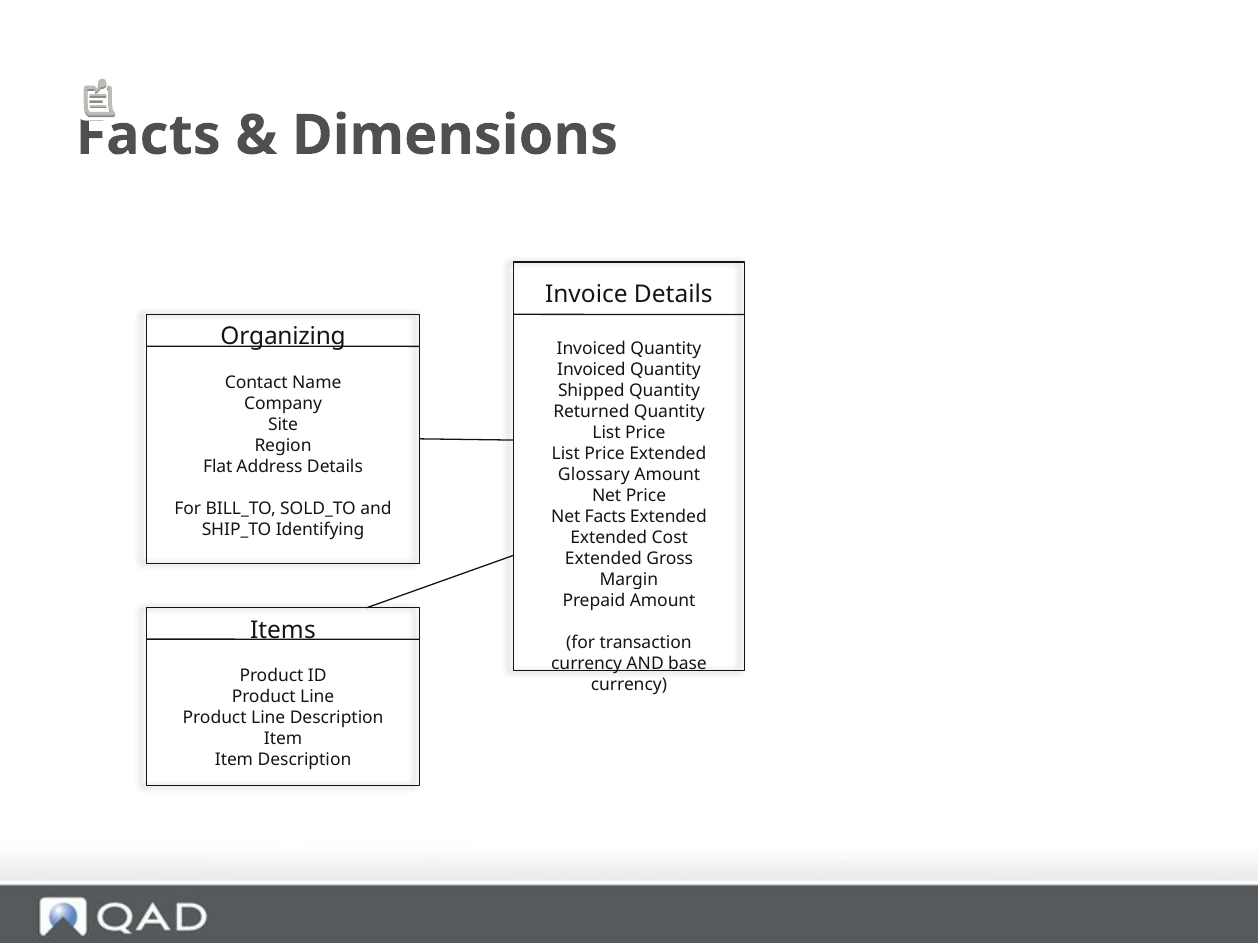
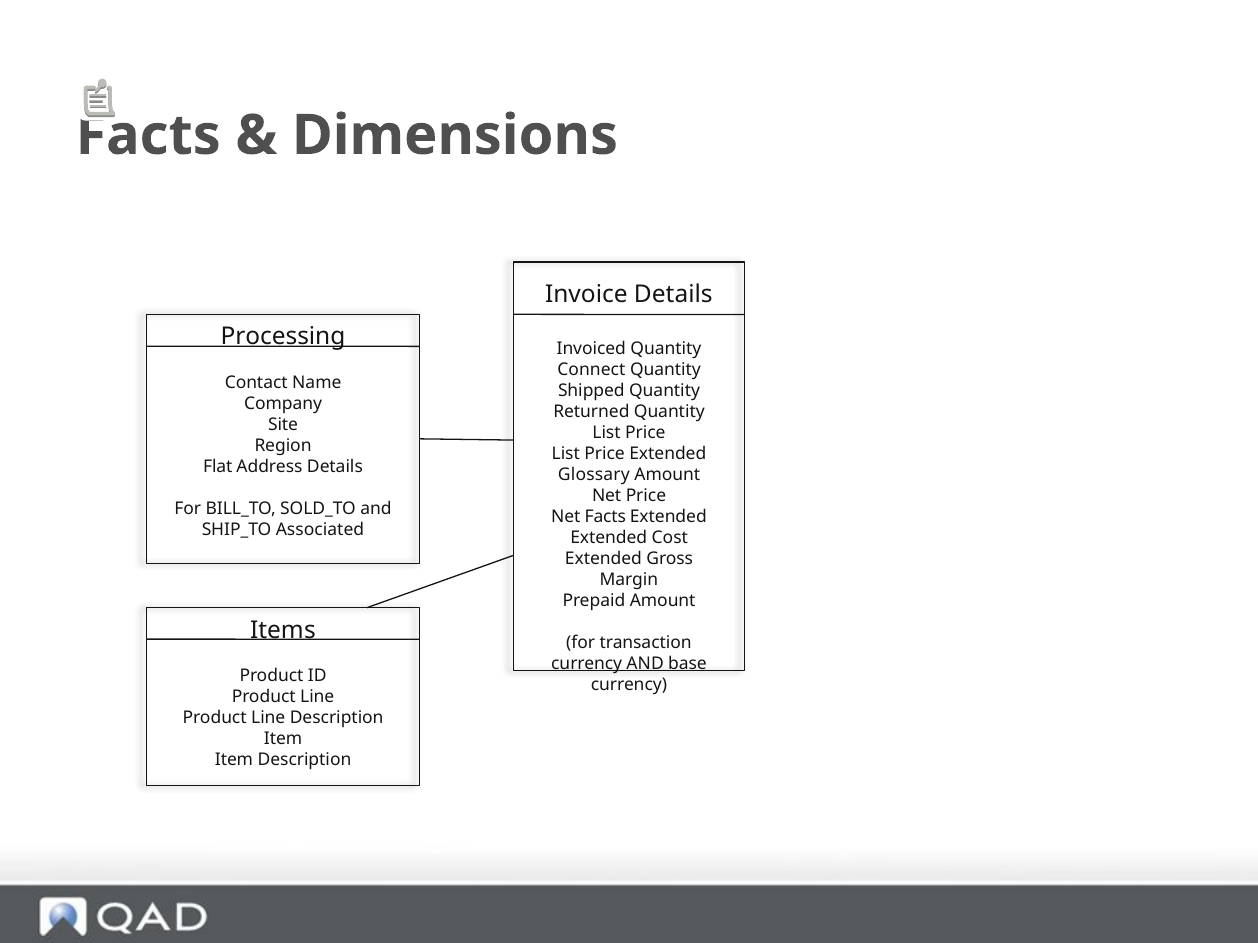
Organizing: Organizing -> Processing (283, 337)
Invoiced: Invoiced -> Connect (591, 370)
Identifying: Identifying -> Associated (320, 530)
